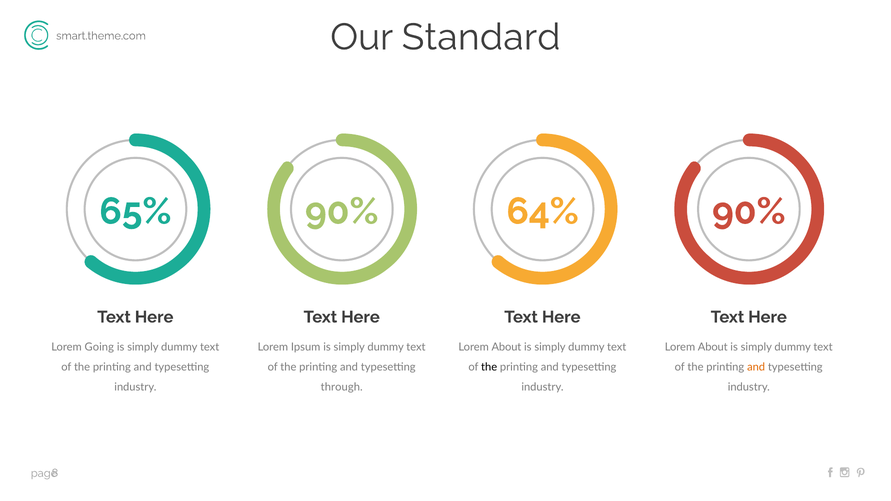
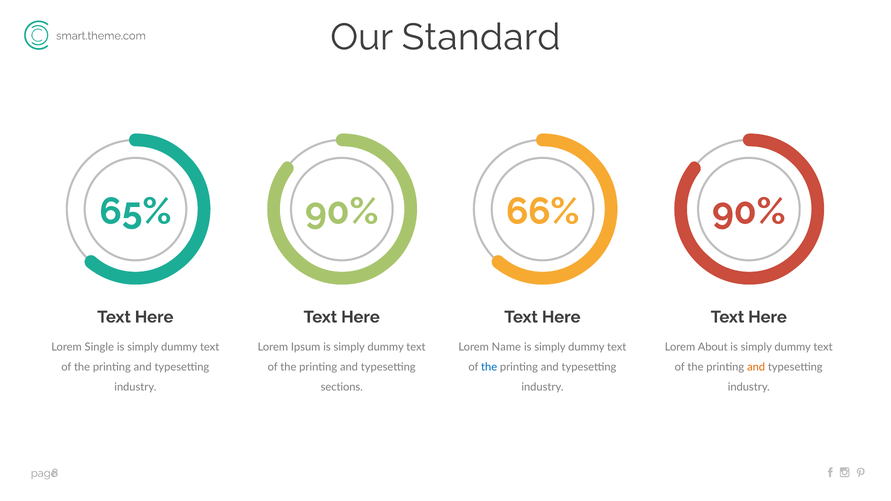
64%: 64% -> 66% (543, 211)
Going: Going -> Single (99, 347)
About: About -> Name (506, 347)
the colour: black -> blue (489, 367)
through: through -> sections (342, 387)
